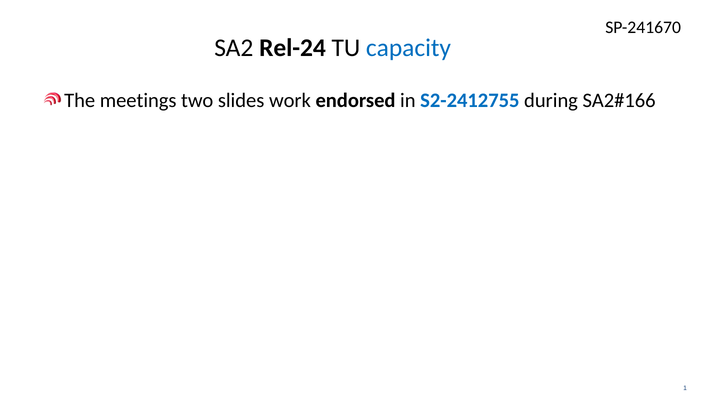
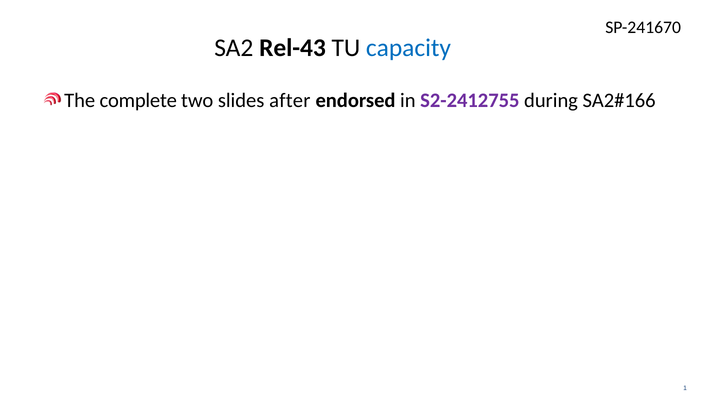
Rel-24: Rel-24 -> Rel-43 (292, 48)
meetings: meetings -> complete (138, 101)
work: work -> after (290, 101)
S2-2412755 colour: blue -> purple (470, 101)
